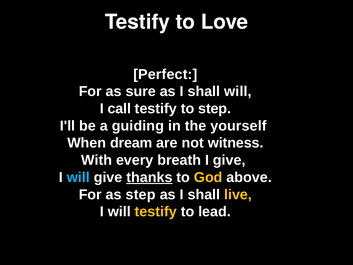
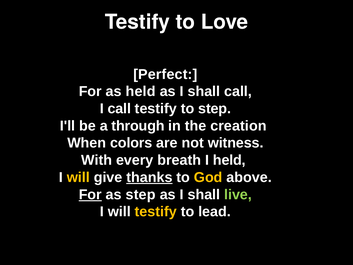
as sure: sure -> held (141, 91)
shall will: will -> call (238, 91)
guiding: guiding -> through (138, 126)
yourself: yourself -> creation (238, 126)
dream: dream -> colors (131, 143)
I give: give -> held (229, 160)
will colour: light blue -> yellow (78, 177)
For underline: none -> present (90, 194)
live colour: yellow -> light green (238, 194)
